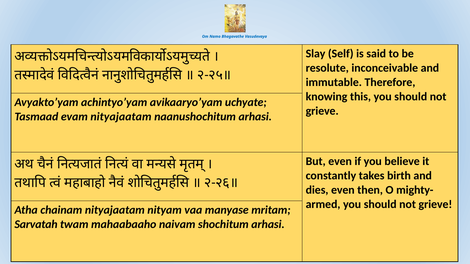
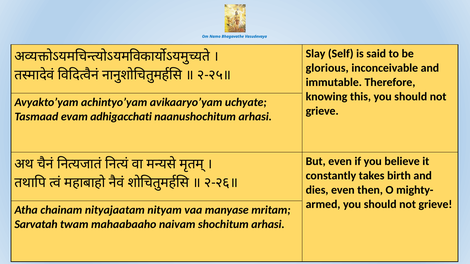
resolute: resolute -> glorious (327, 68)
evam nityajaatam: nityajaatam -> adhigacchati (121, 117)
